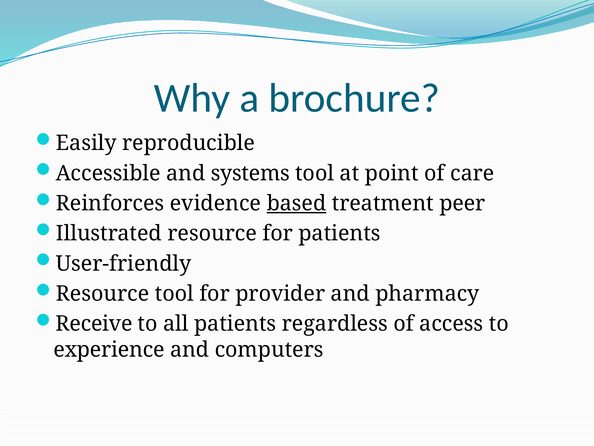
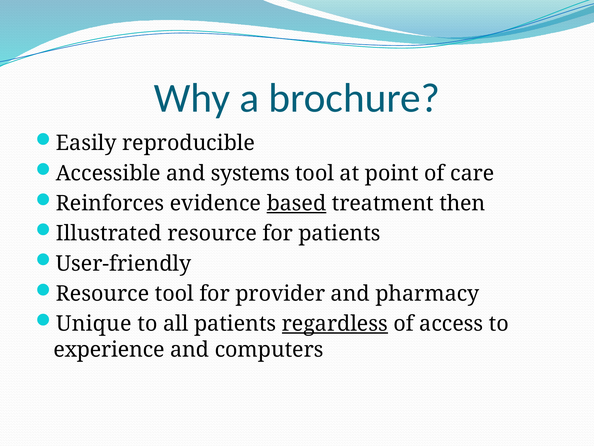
peer: peer -> then (462, 203)
Receive: Receive -> Unique (94, 324)
regardless underline: none -> present (335, 324)
